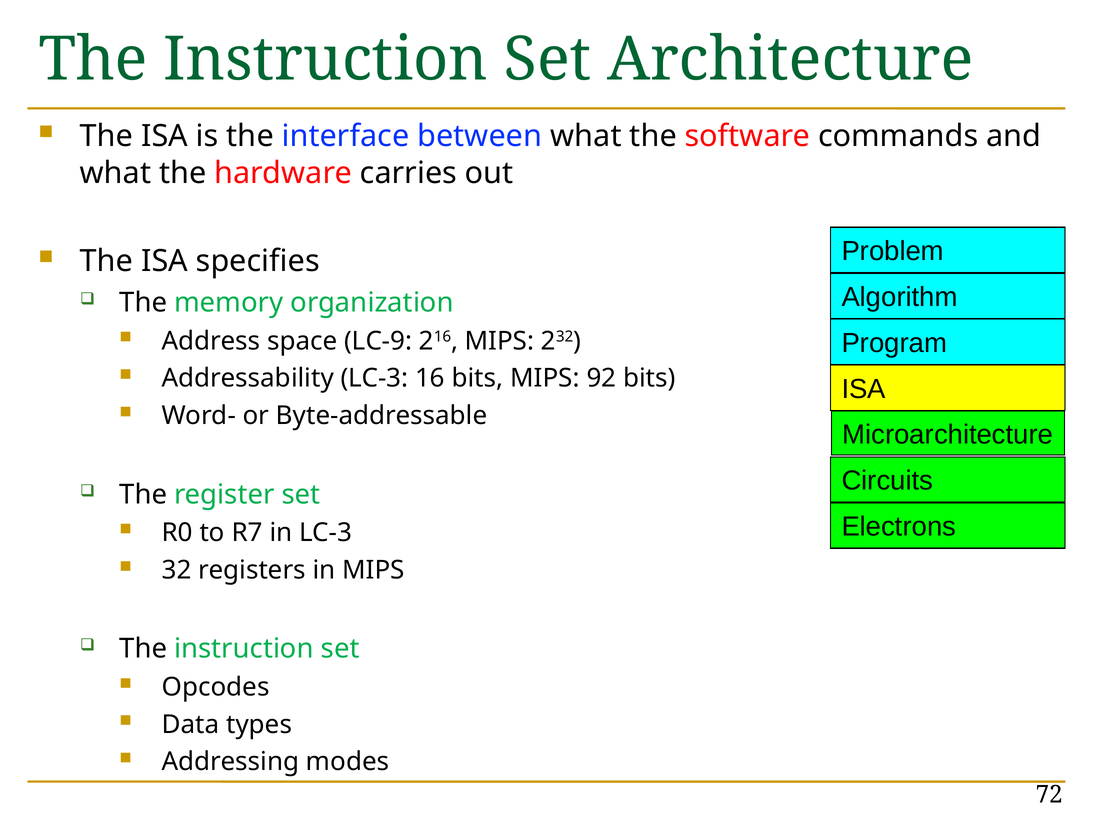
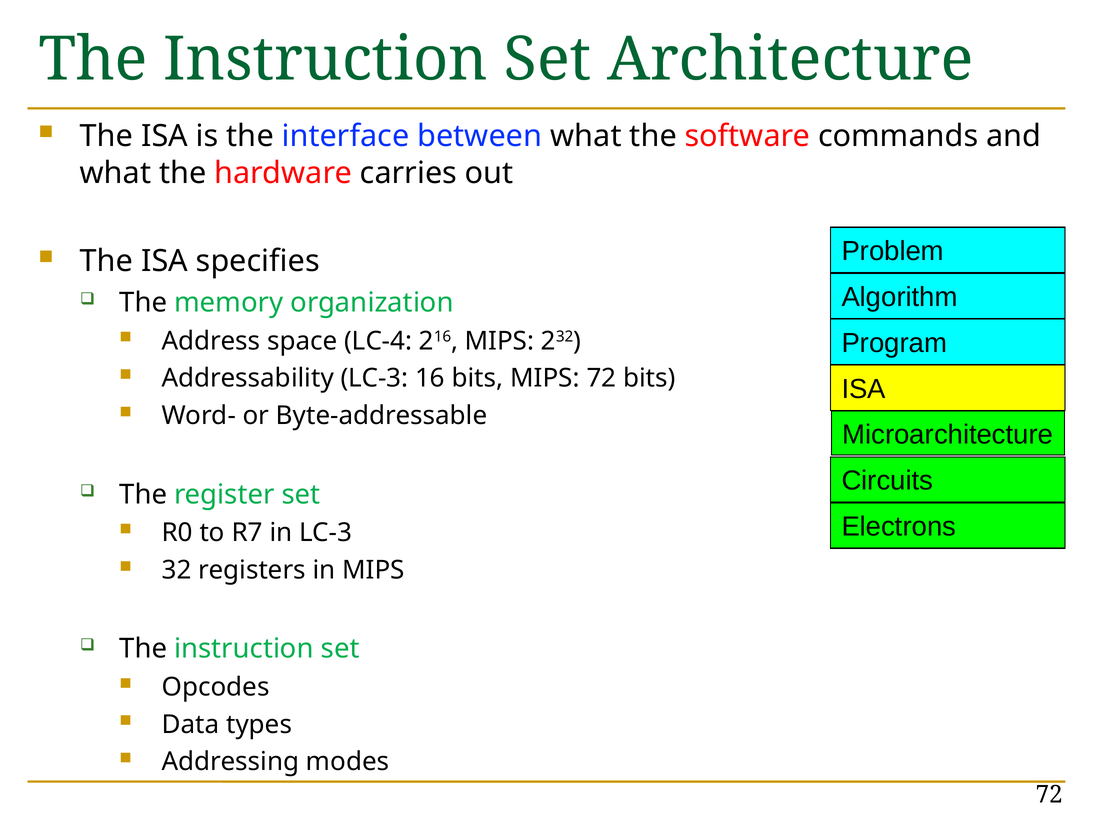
LC-9: LC-9 -> LC-4 (378, 341)
MIPS 92: 92 -> 72 (601, 378)
